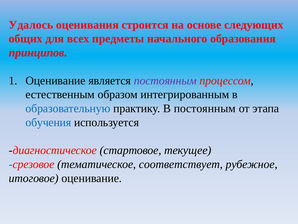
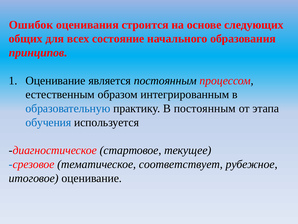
Удалось: Удалось -> Ошибок (31, 25)
предметы: предметы -> состояние (118, 39)
постоянным colour: purple -> black (165, 80)
